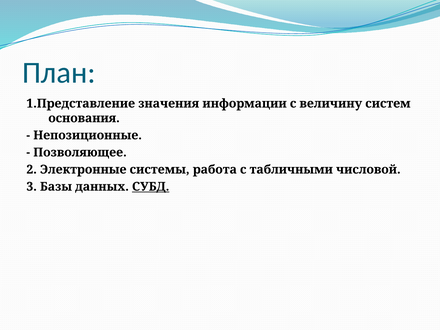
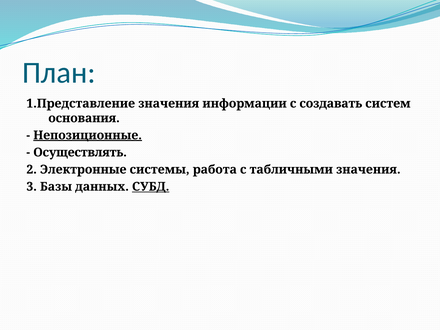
величину: величину -> создавать (331, 103)
Непозиционные underline: none -> present (88, 135)
Позволяющее: Позволяющее -> Осуществлять (80, 152)
табличными числовой: числовой -> значения (368, 170)
